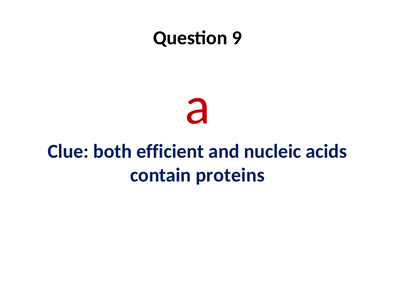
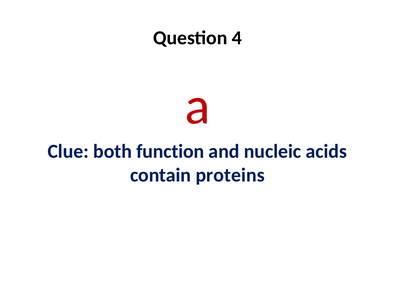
9: 9 -> 4 (237, 38)
efficient: efficient -> function (170, 151)
